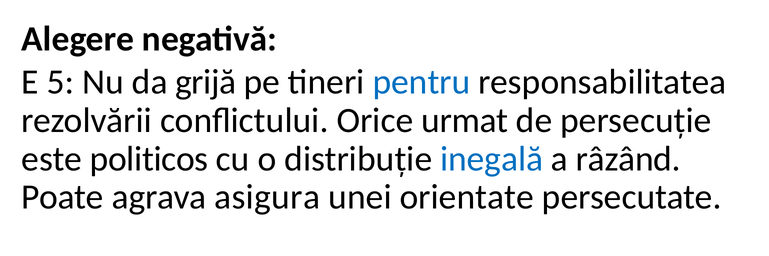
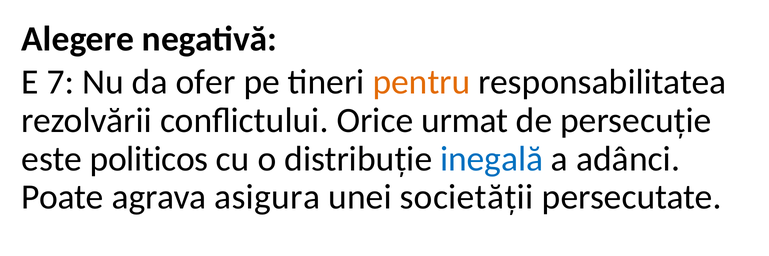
5: 5 -> 7 (60, 82)
grijă: grijă -> ofer (206, 82)
pentru colour: blue -> orange (422, 82)
râzând: râzând -> adânci (628, 159)
orientate: orientate -> societății (467, 197)
